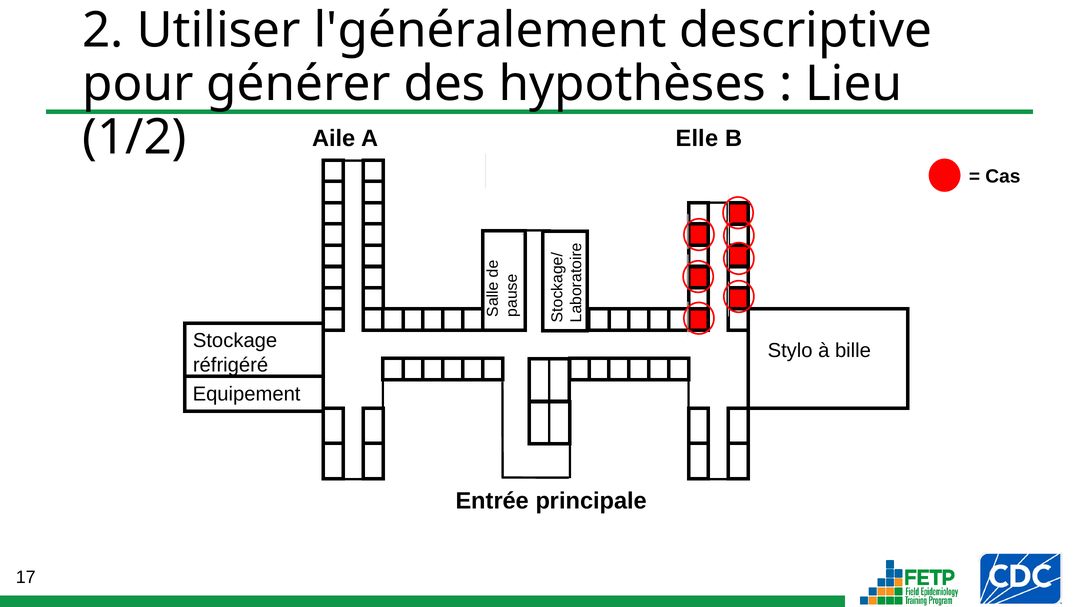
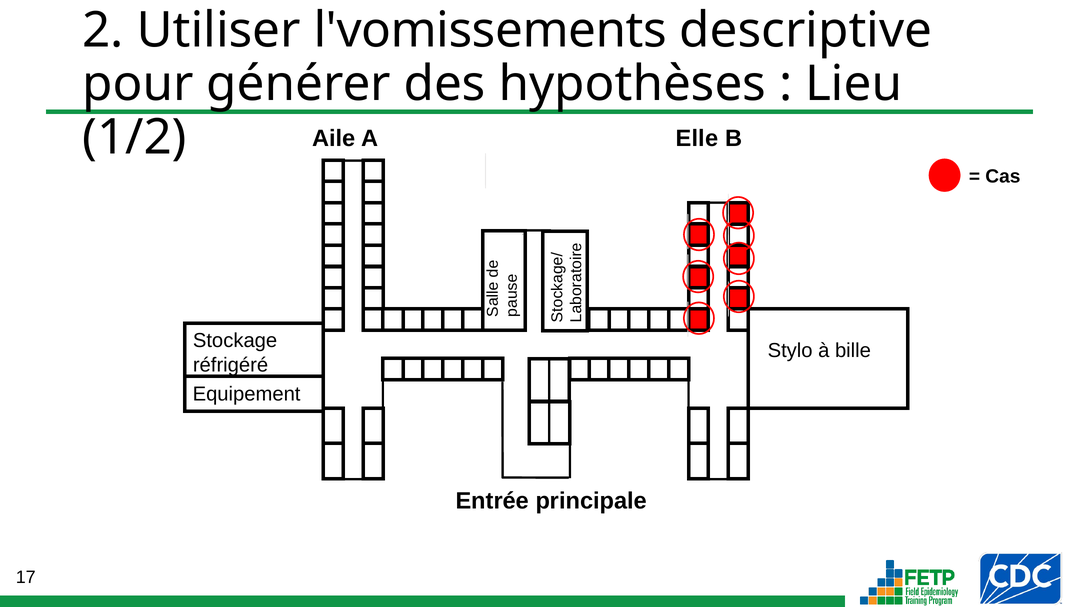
l'généralement: l'généralement -> l'vomissements (490, 30)
